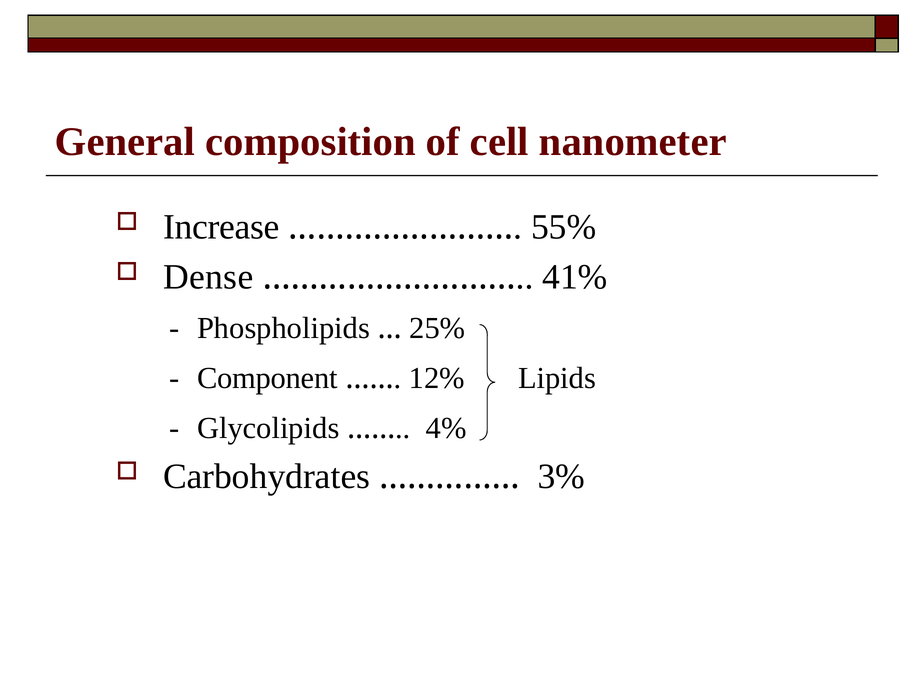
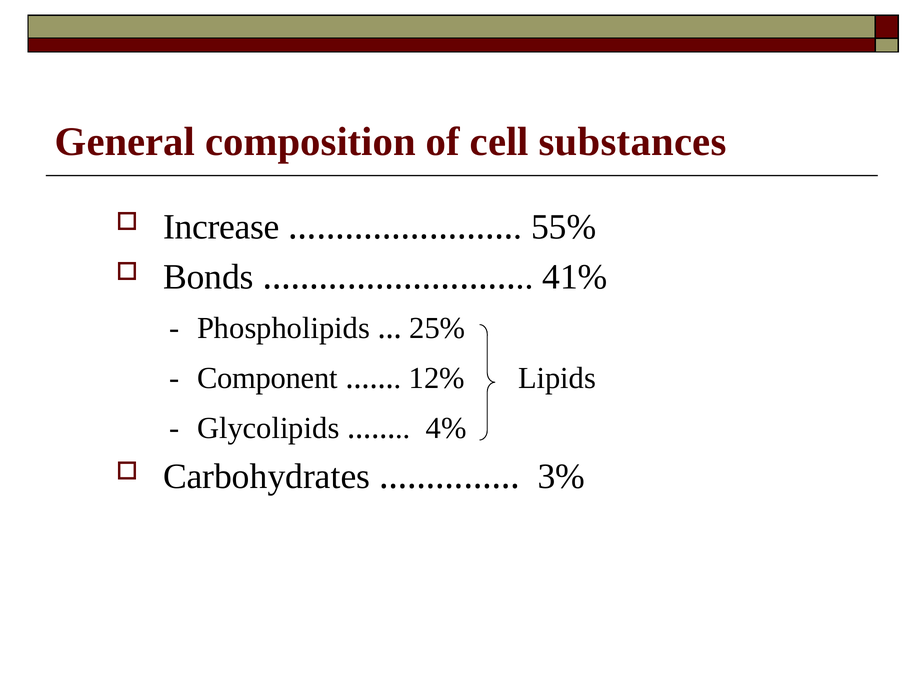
nanometer: nanometer -> substances (633, 142)
Dense: Dense -> Bonds (208, 277)
